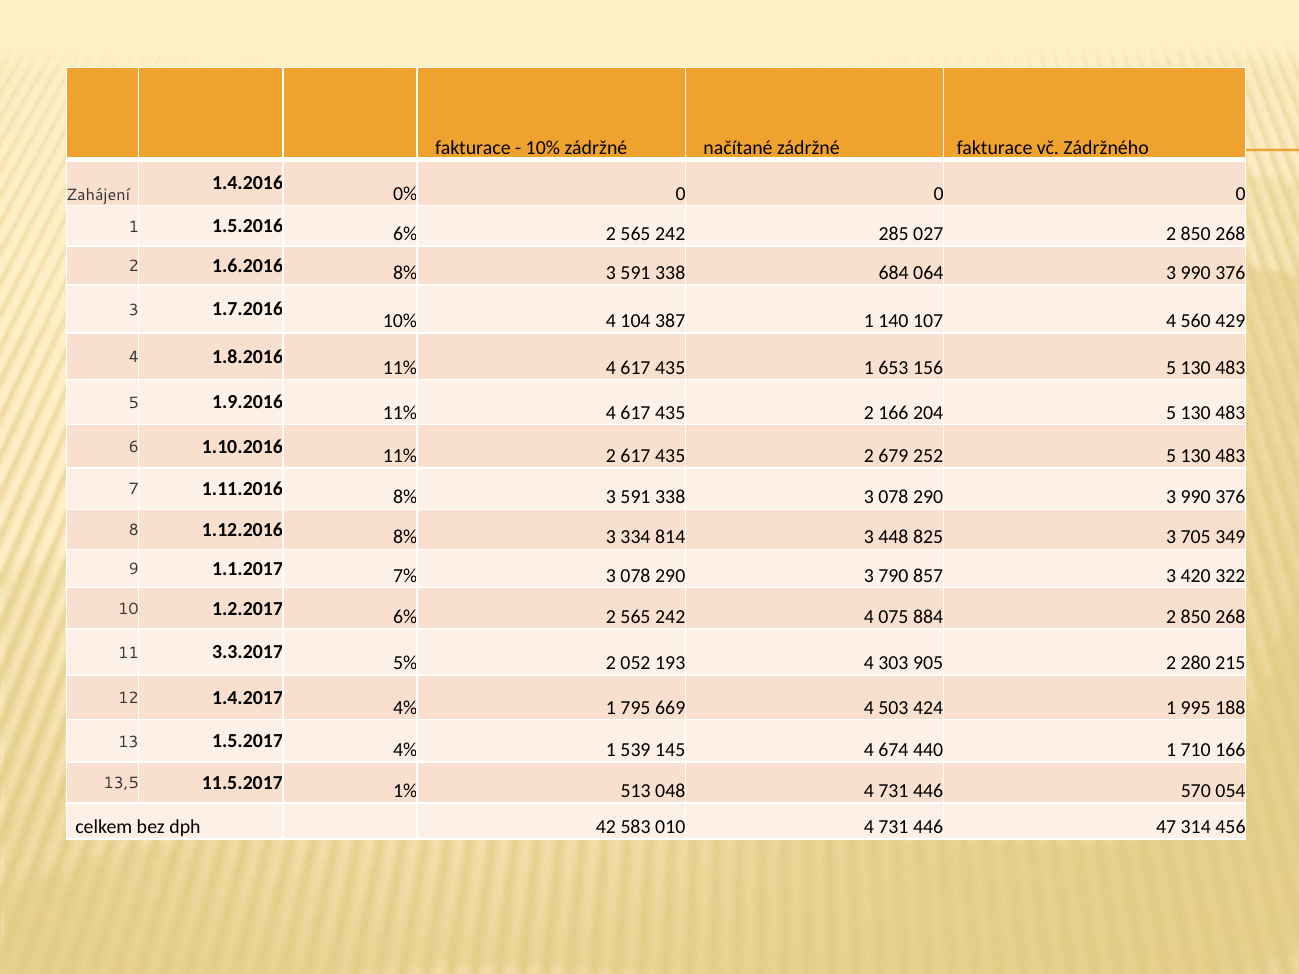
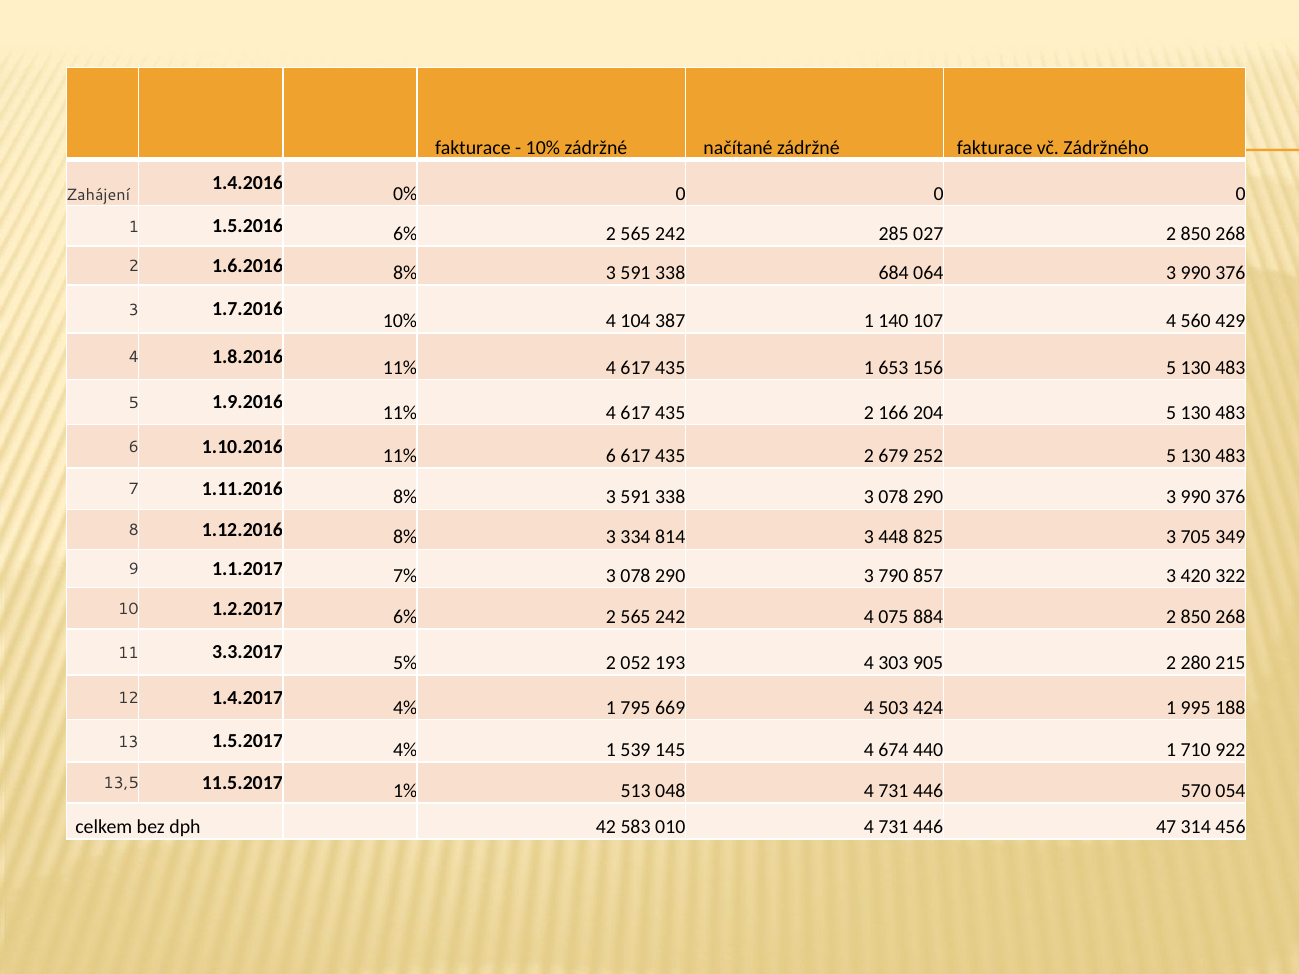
11% 2: 2 -> 6 (611, 456)
710 166: 166 -> 922 (1230, 750)
